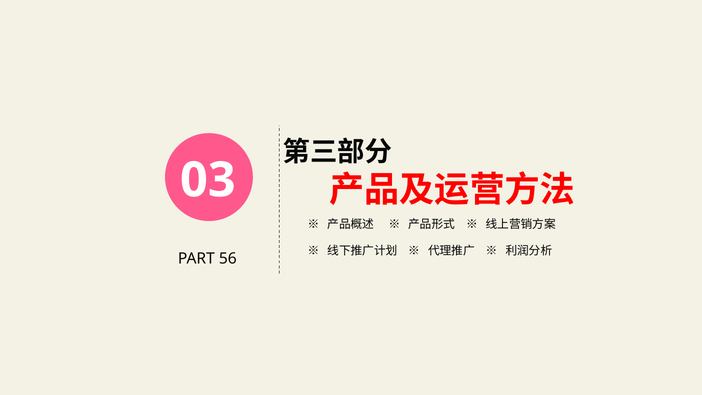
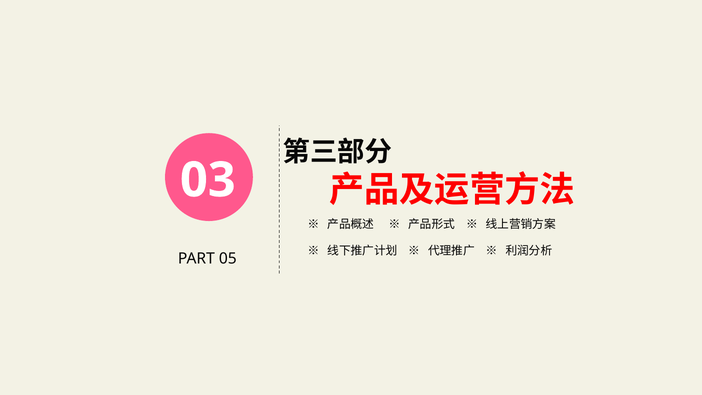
56: 56 -> 05 (228, 258)
